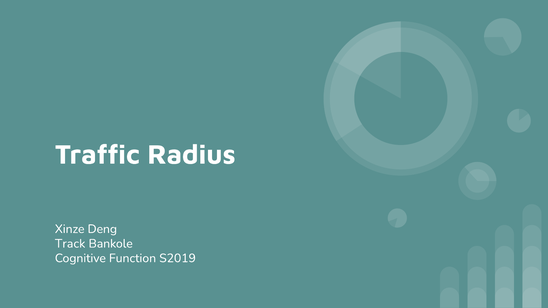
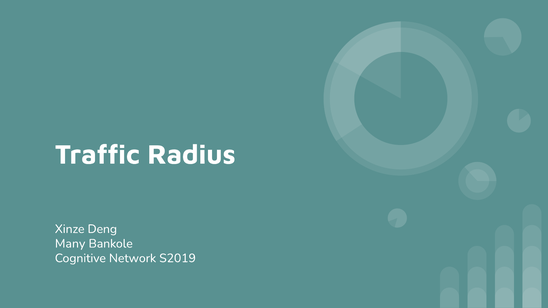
Track: Track -> Many (70, 244)
Function: Function -> Network (133, 258)
